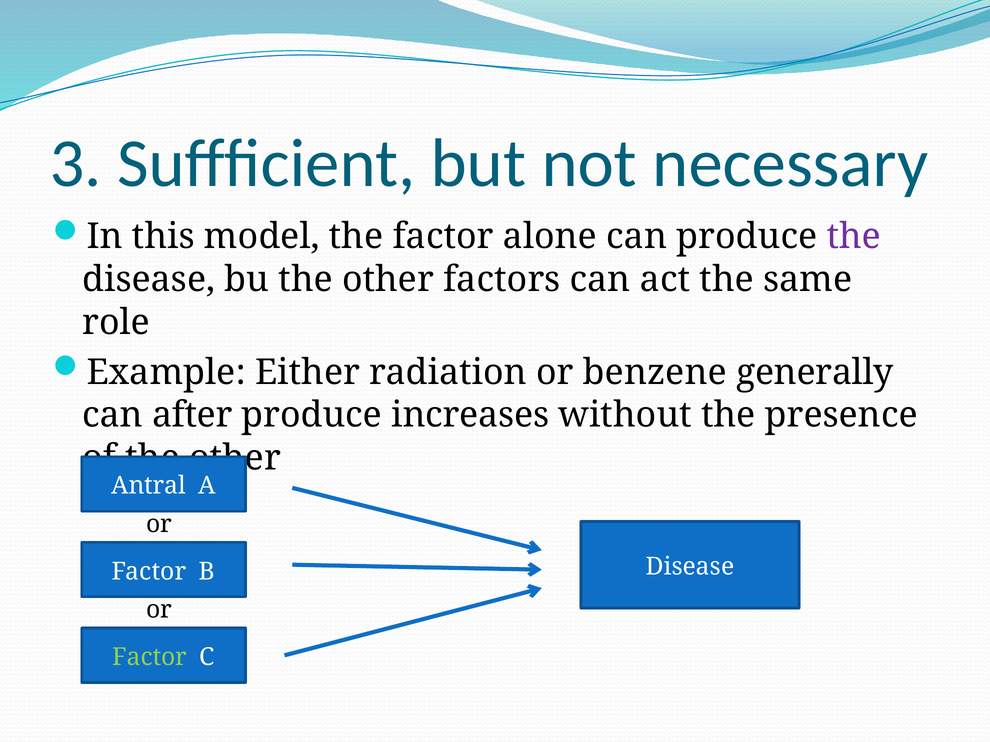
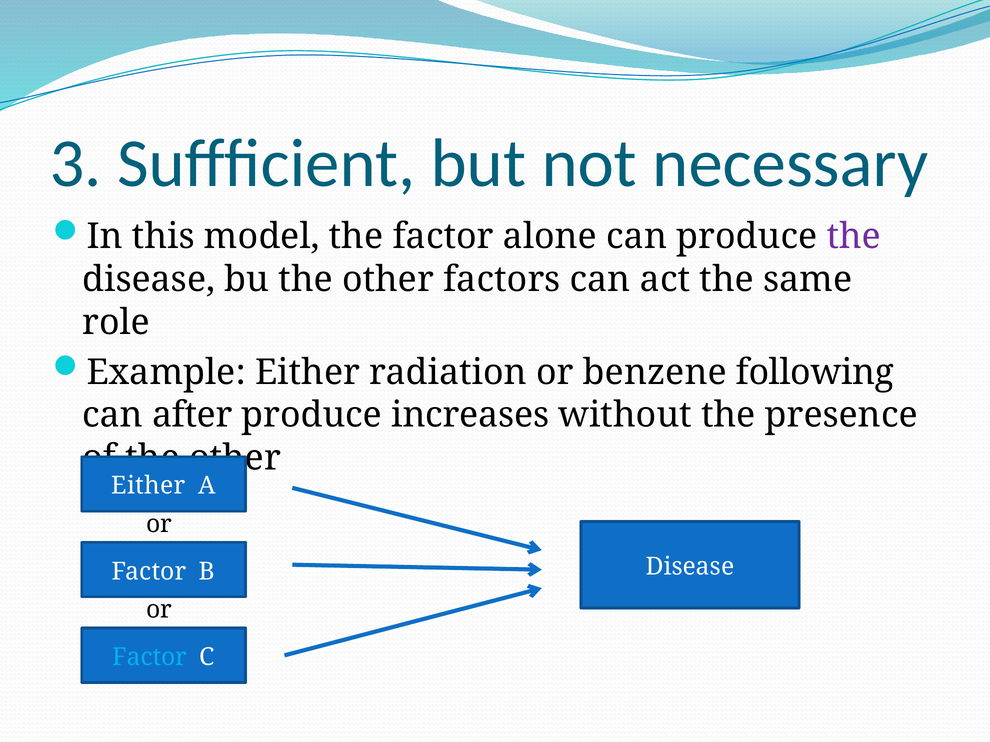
generally: generally -> following (815, 372)
Antral: Antral -> Either (148, 486)
Factor colour: light green -> light blue (150, 658)
